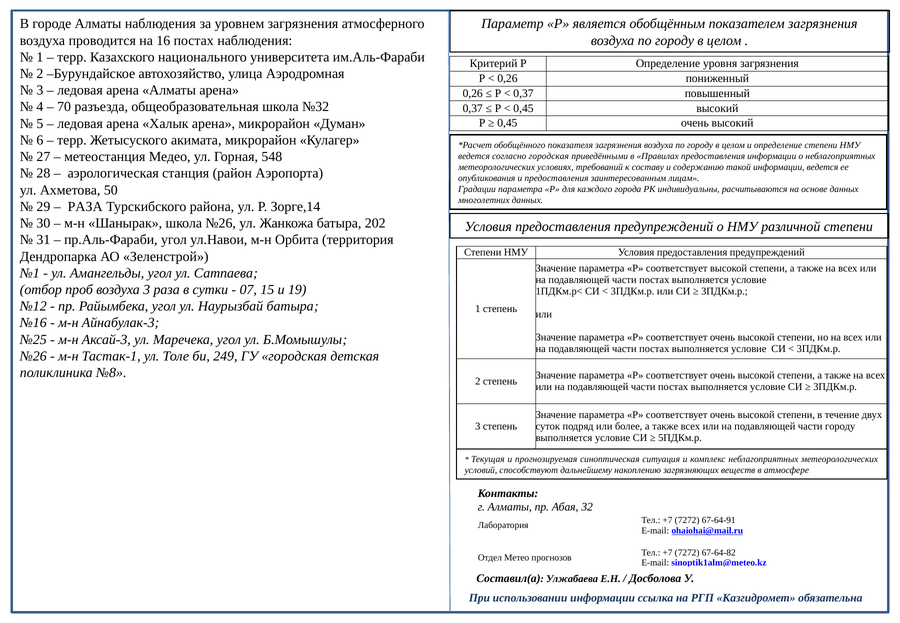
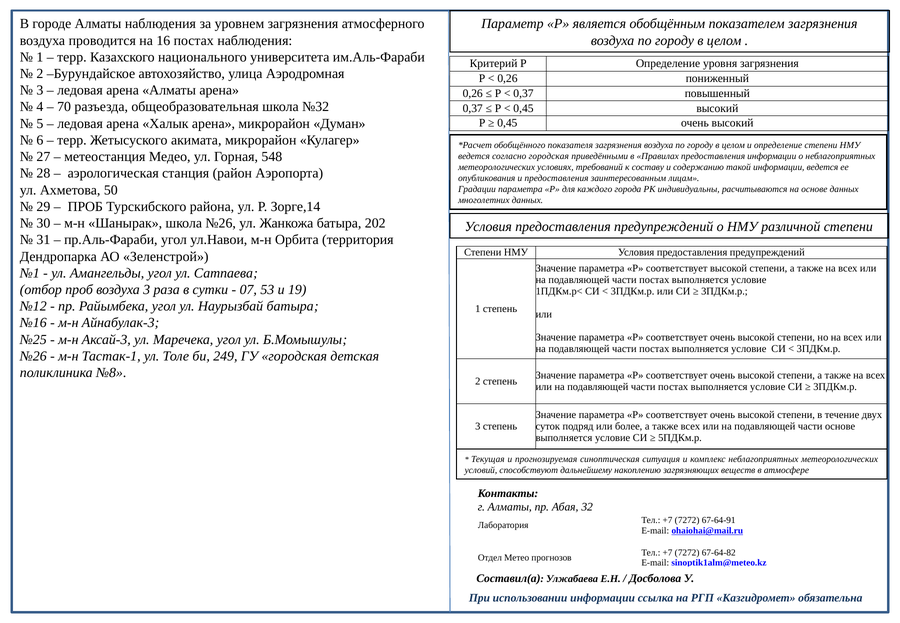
РАЗА: РАЗА -> ПРОБ (85, 207)
15: 15 -> 53 (267, 290)
части городу: городу -> основе (840, 426)
